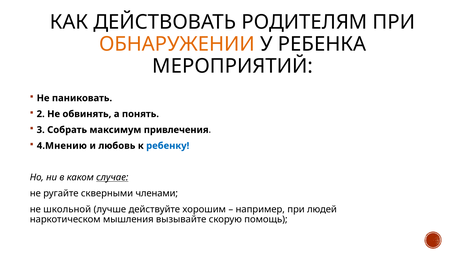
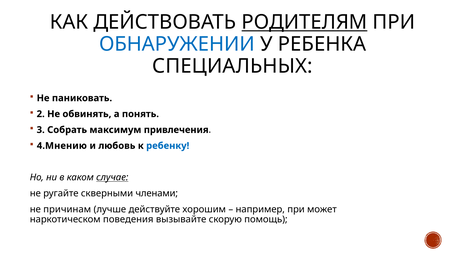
РОДИТЕЛЯМ underline: none -> present (304, 22)
ОБНАРУЖЕНИИ colour: orange -> blue (177, 44)
МЕРОПРИЯТИЙ: МЕРОПРИЯТИЙ -> СПЕЦИАЛЬНЫХ (233, 66)
школьной: школьной -> причинам (67, 210)
людей: людей -> может (322, 210)
мышления: мышления -> поведения (128, 220)
